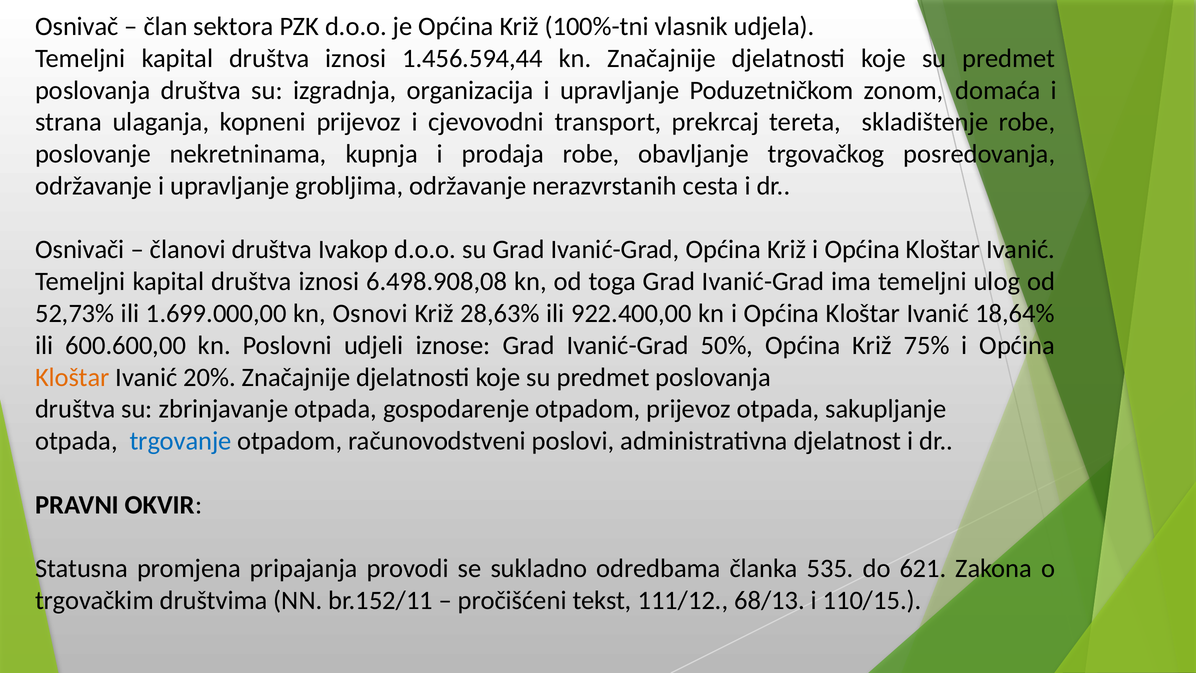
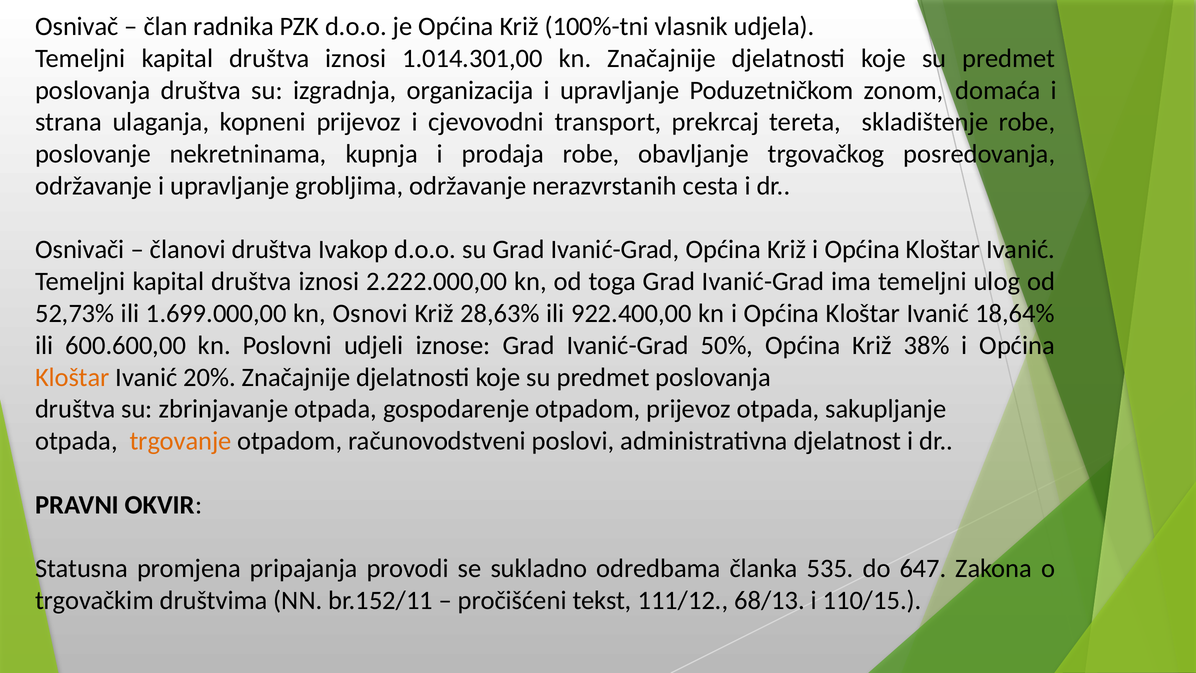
sektora: sektora -> radnika (234, 27)
1.456.594,44: 1.456.594,44 -> 1.014.301,00 (472, 58)
6.498.908,08: 6.498.908,08 -> 2.222.000,00 (437, 282)
75%: 75% -> 38% (927, 345)
trgovanje colour: blue -> orange (181, 441)
621: 621 -> 647 (923, 568)
